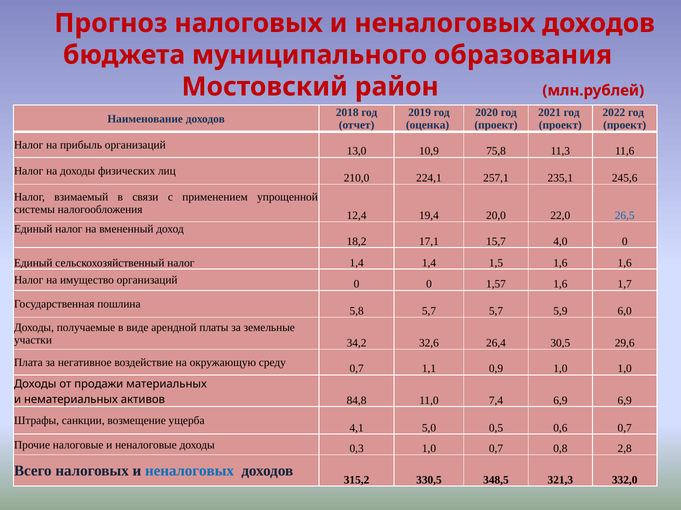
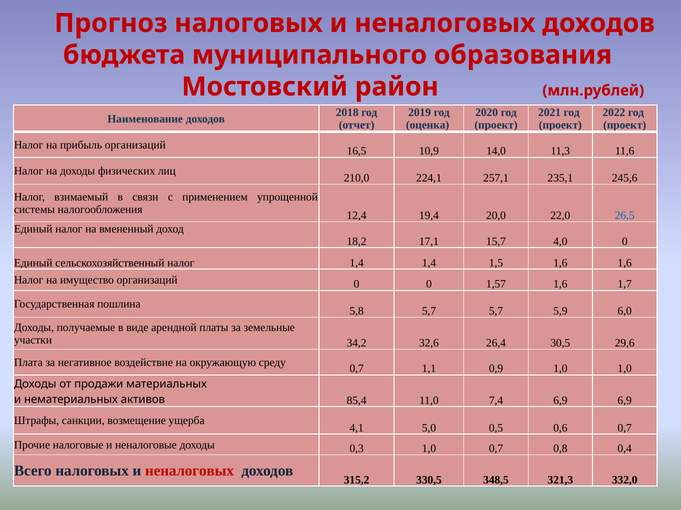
13,0: 13,0 -> 16,5 (357, 151)
75,8: 75,8 -> 14,0 (496, 151)
84,8: 84,8 -> 85,4 (357, 401)
2,8: 2,8 -> 0,4 (625, 449)
неналоговых colour: blue -> red (190, 472)
